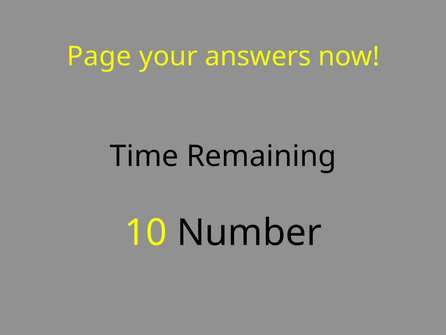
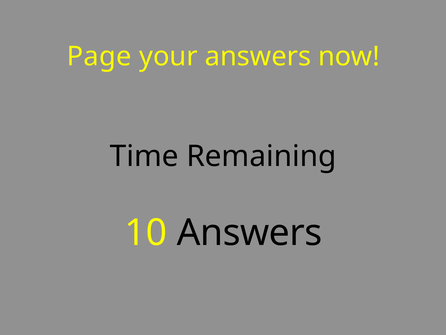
10 Number: Number -> Answers (250, 233)
